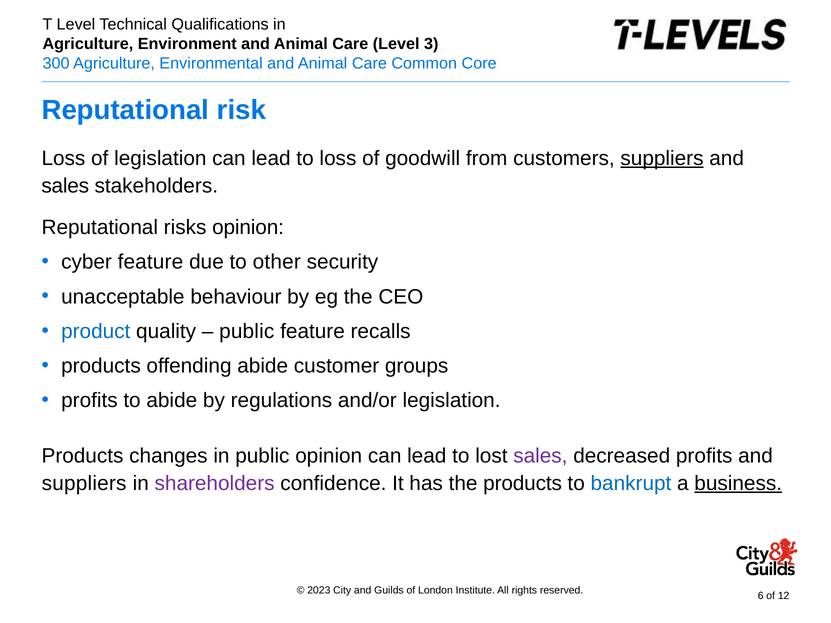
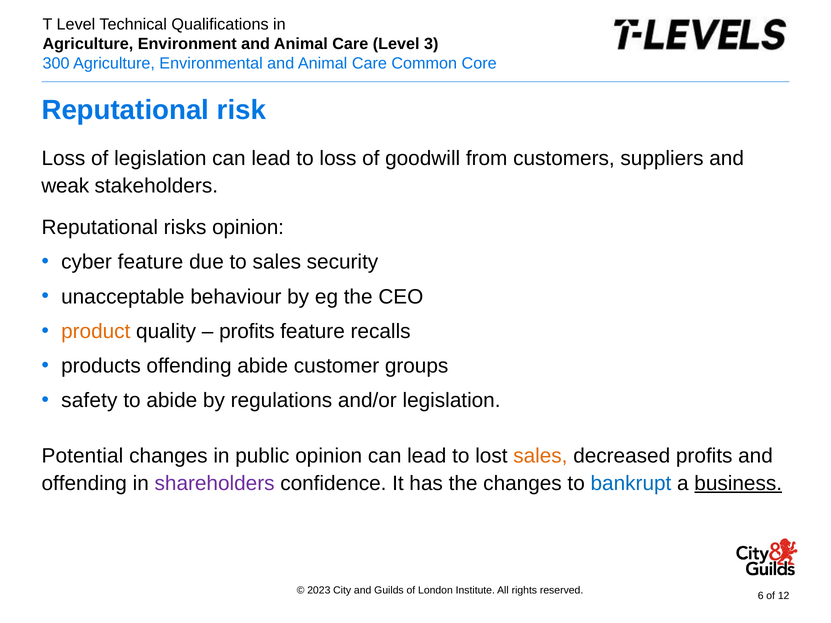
suppliers underline: present -> none (662, 158)
sales: sales -> weak (65, 186)
to other: other -> sales (277, 262)
product colour: blue -> orange (96, 331)
public: public -> profits (247, 331)
profits: profits -> safety (89, 401)
Products: Products -> Potential (82, 456)
sales colour: purple -> orange (540, 456)
suppliers: suppliers -> offending (84, 483)
the products: products -> changes (523, 483)
